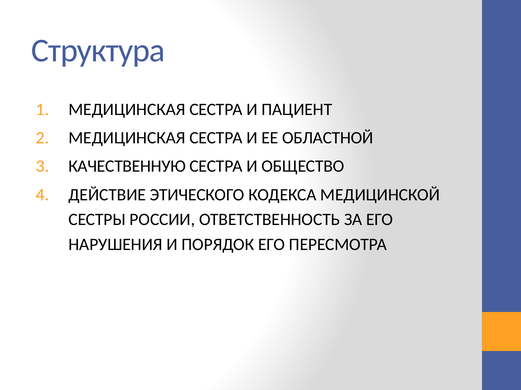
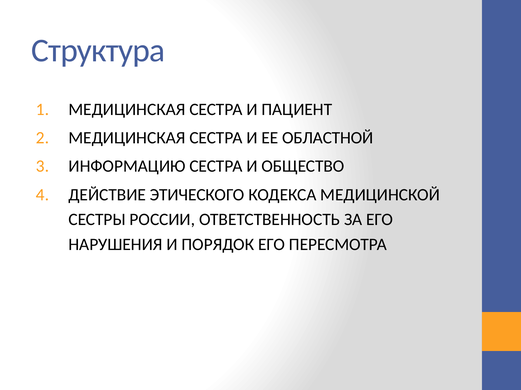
КАЧЕСТВЕННУЮ: КАЧЕСТВЕННУЮ -> ИНФОРМАЦИЮ (127, 167)
